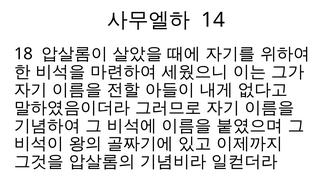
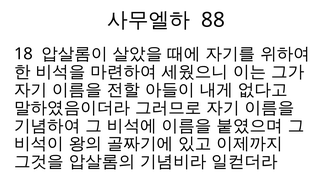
14: 14 -> 88 (213, 20)
